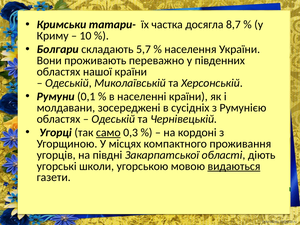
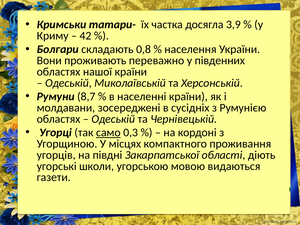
8,7: 8,7 -> 3,9 (233, 25)
10: 10 -> 42 (85, 36)
5,7: 5,7 -> 0,8 (143, 49)
0,1: 0,1 -> 8,7 (86, 97)
видаються underline: present -> none (234, 166)
